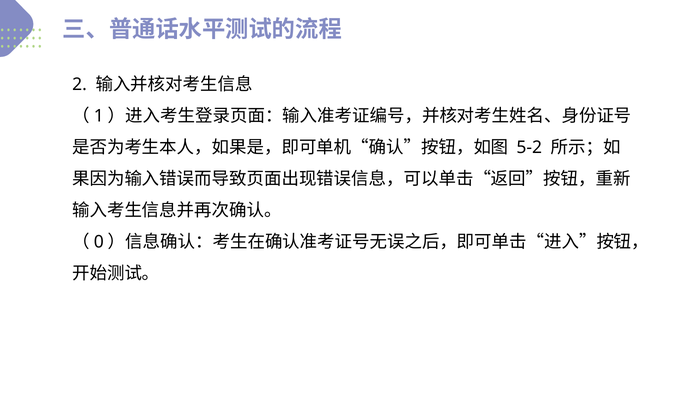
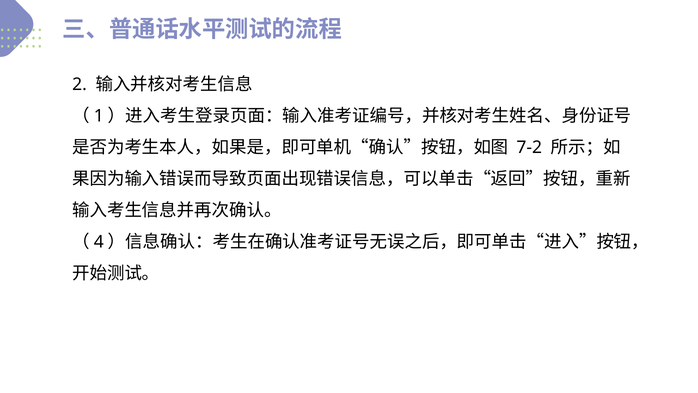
5-2: 5-2 -> 7-2 (529, 147)
0: 0 -> 4 (99, 242)
